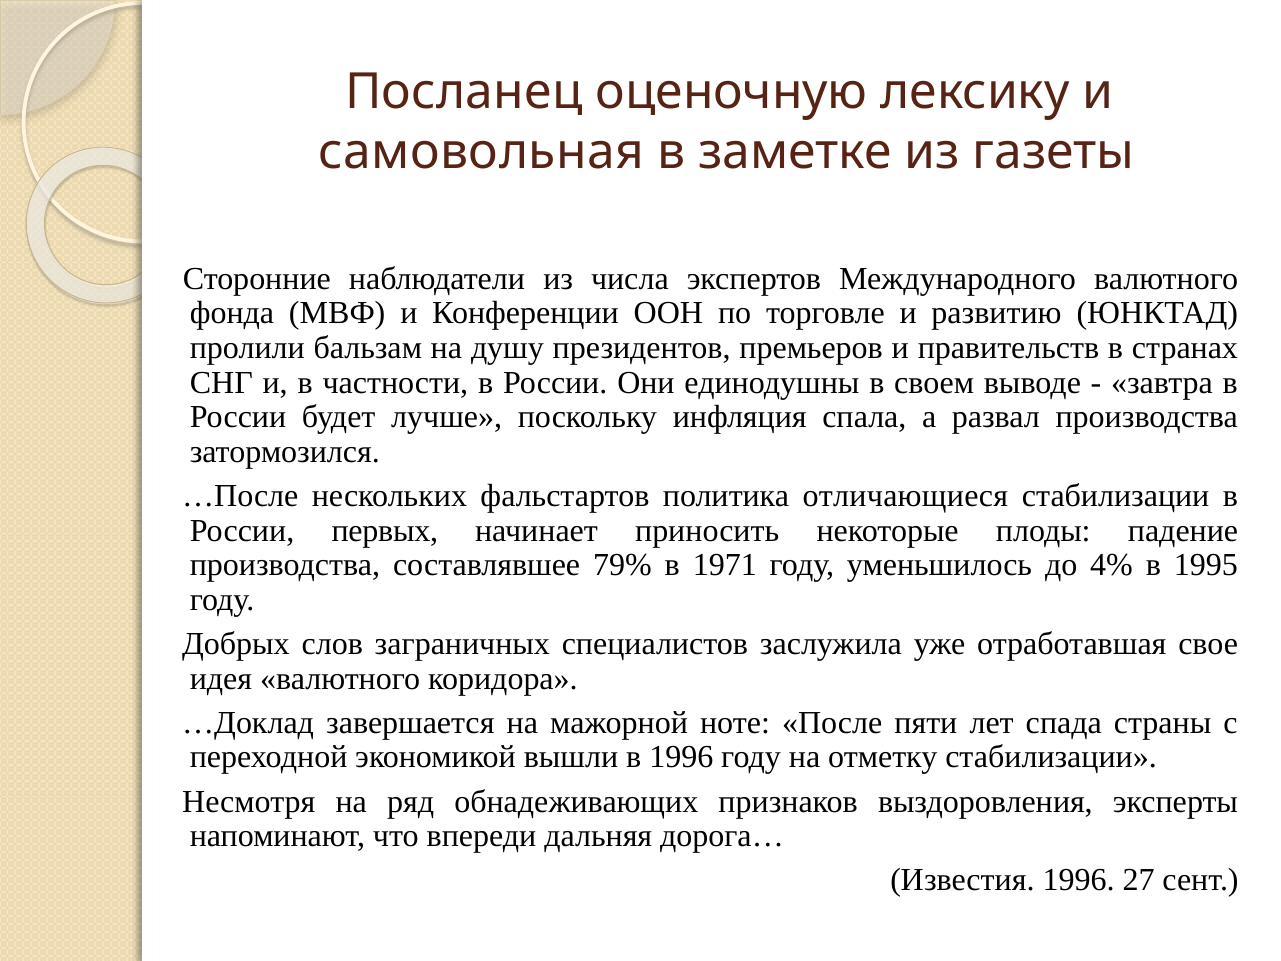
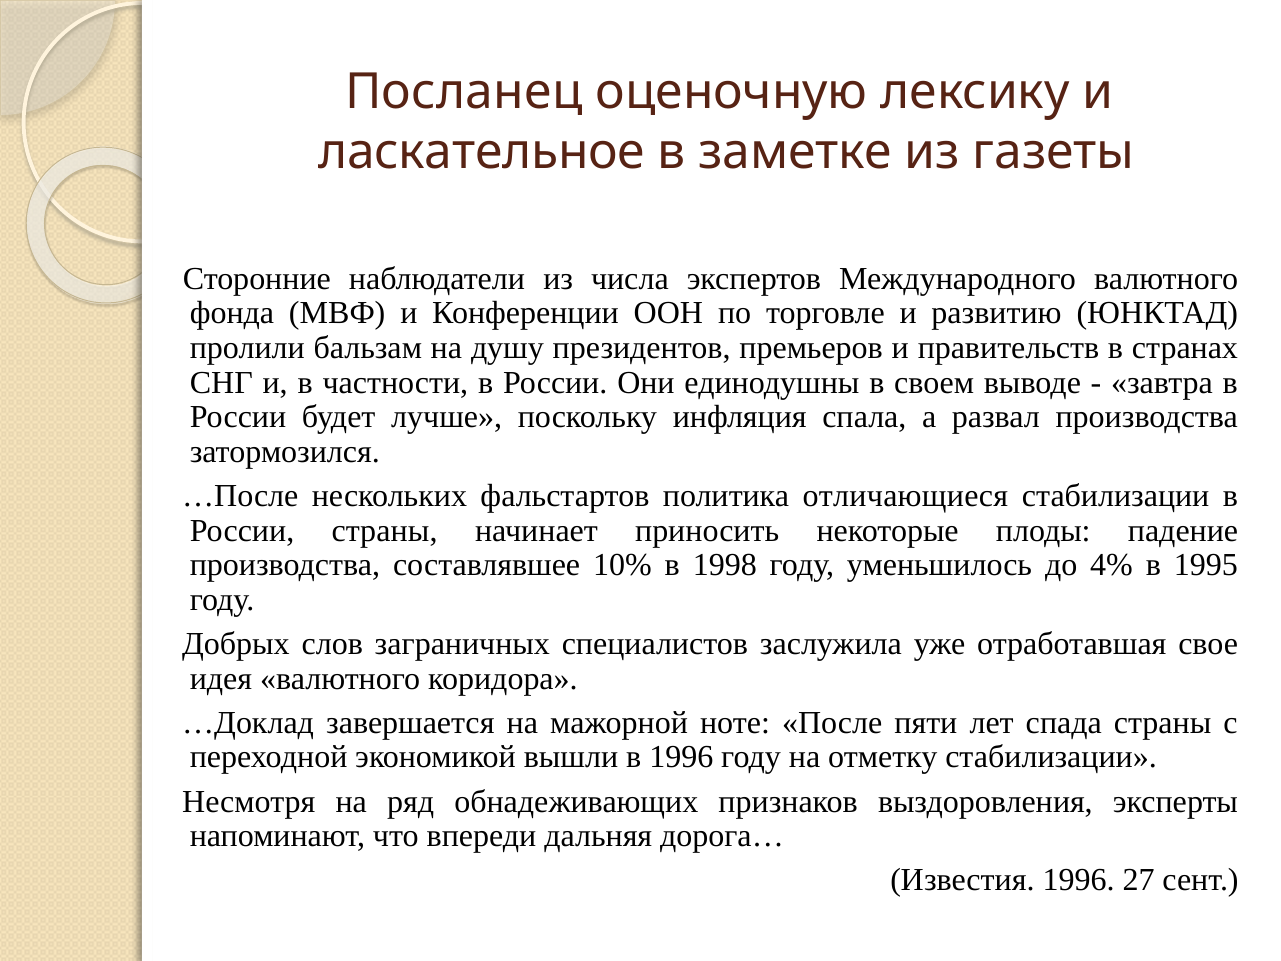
самовольная: самовольная -> ласкательное (482, 152)
России первых: первых -> страны (385, 530)
79%: 79% -> 10% (622, 565)
1971: 1971 -> 1998 (725, 565)
